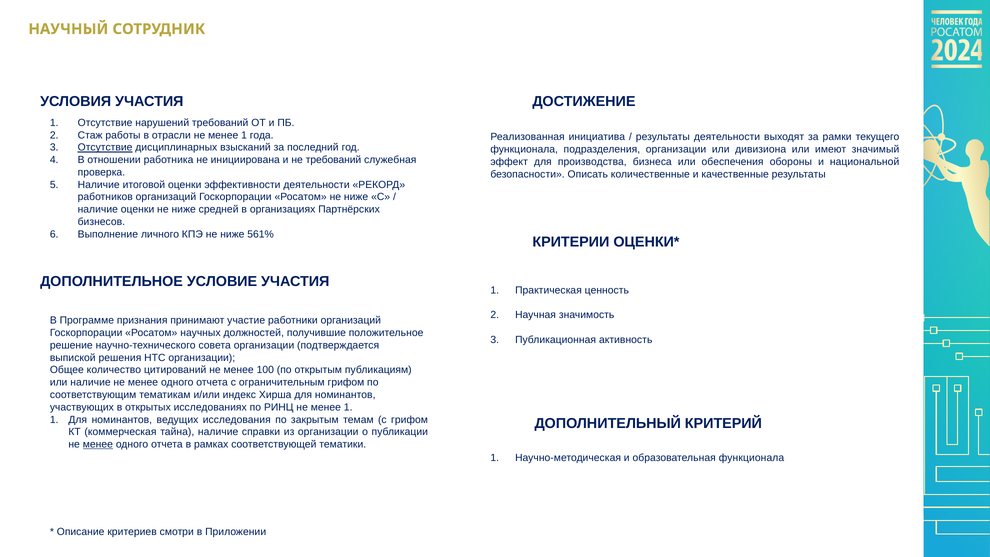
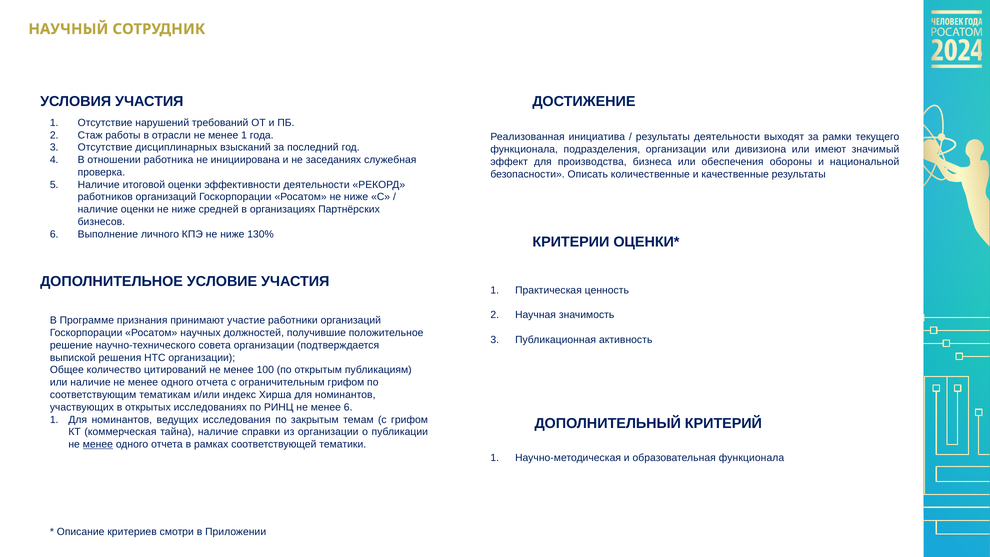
Отсутствие underline: present -> none (105, 147)
не требований: требований -> заседаниях (333, 160)
561%: 561% -> 130% (261, 234)
РИНЦ не менее 1: 1 -> 6 (348, 407)
